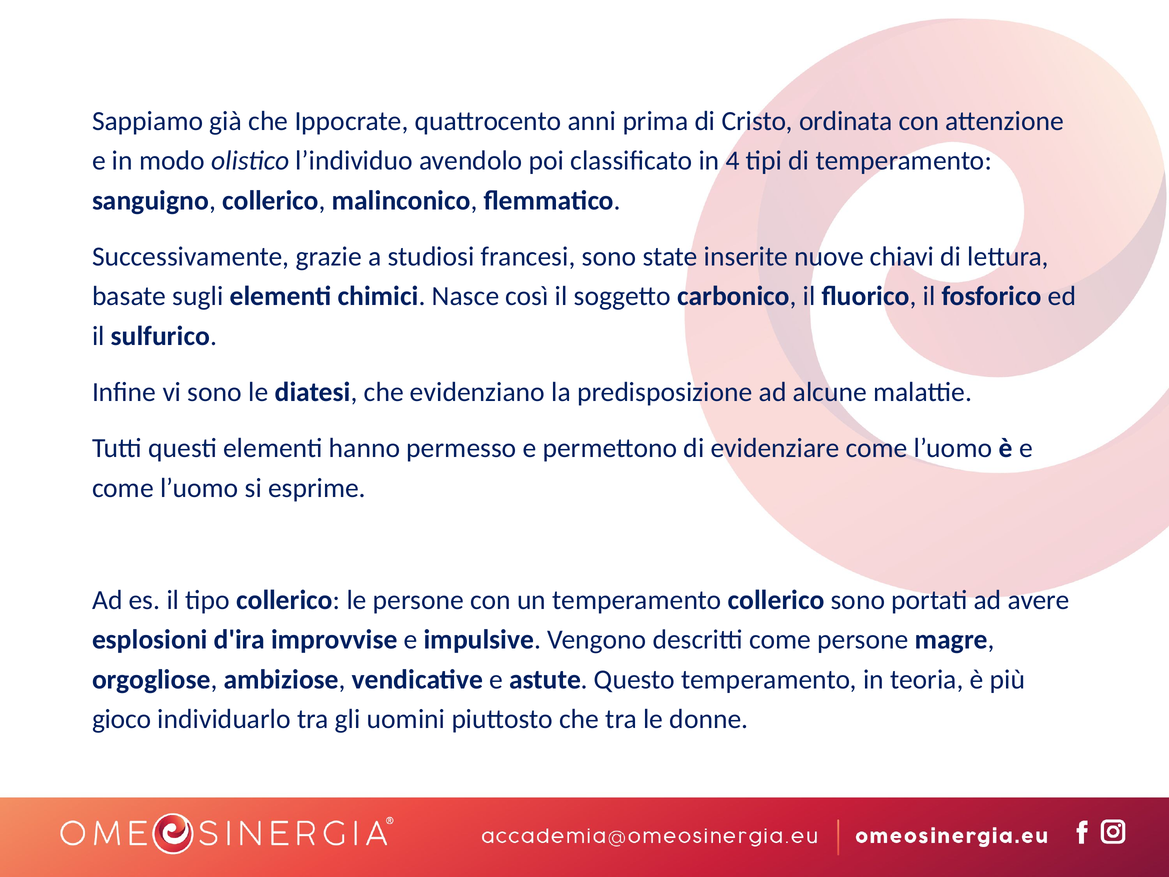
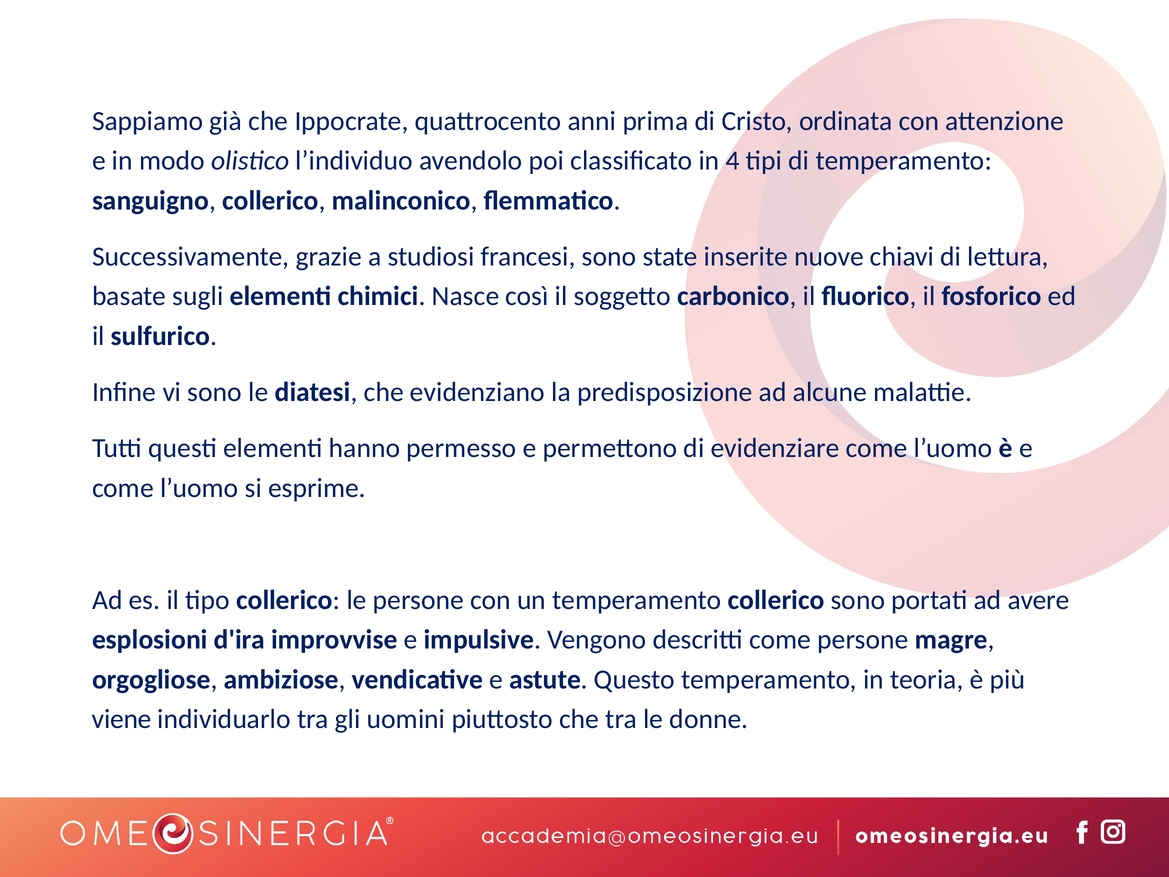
gioco: gioco -> viene (122, 719)
